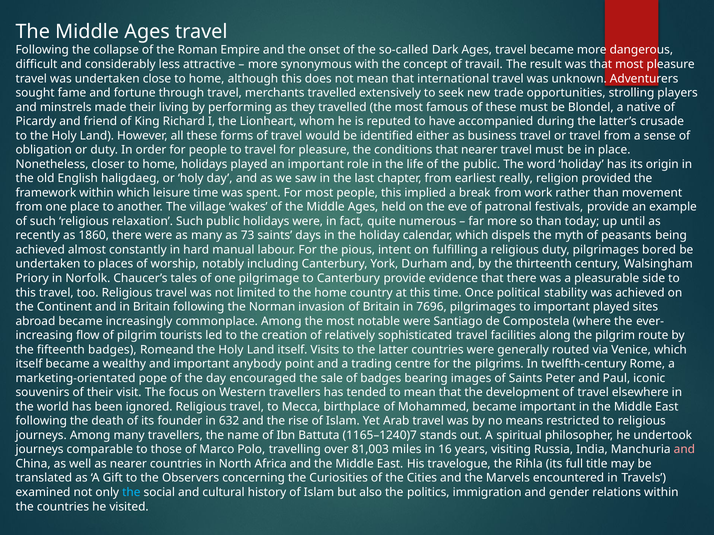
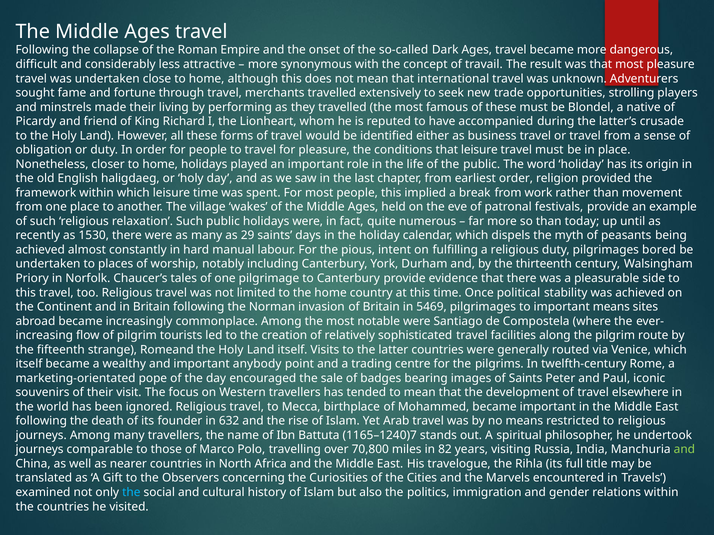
that nearer: nearer -> leisure (479, 150)
earliest really: really -> order (516, 179)
1860: 1860 -> 1530 (94, 236)
73: 73 -> 29 (248, 236)
7696: 7696 -> 5469 (432, 307)
important played: played -> means (611, 307)
fifteenth badges: badges -> strange (112, 350)
81,003: 81,003 -> 70,800 (370, 450)
16: 16 -> 82 (445, 450)
and colour: pink -> light green (684, 450)
